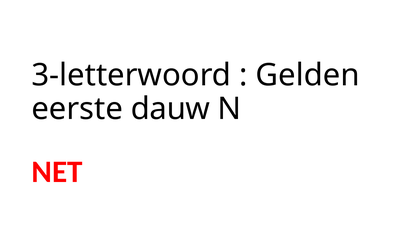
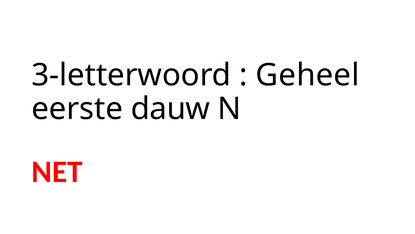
Gelden: Gelden -> Geheel (308, 75)
